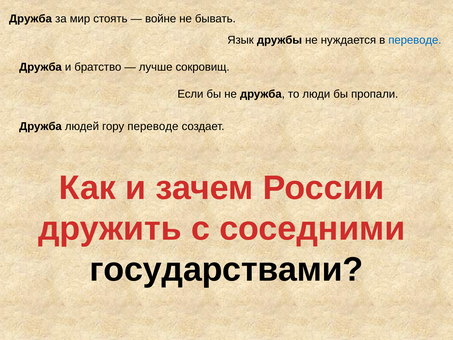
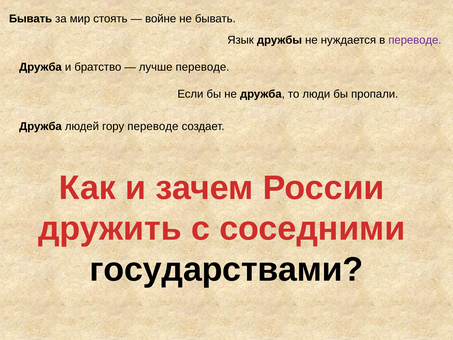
Дружба: Дружба -> Бывать (31, 19)
переводе colour: blue -> purple (415, 40)
лучше сокровищ: сокровищ -> переводе (203, 67)
